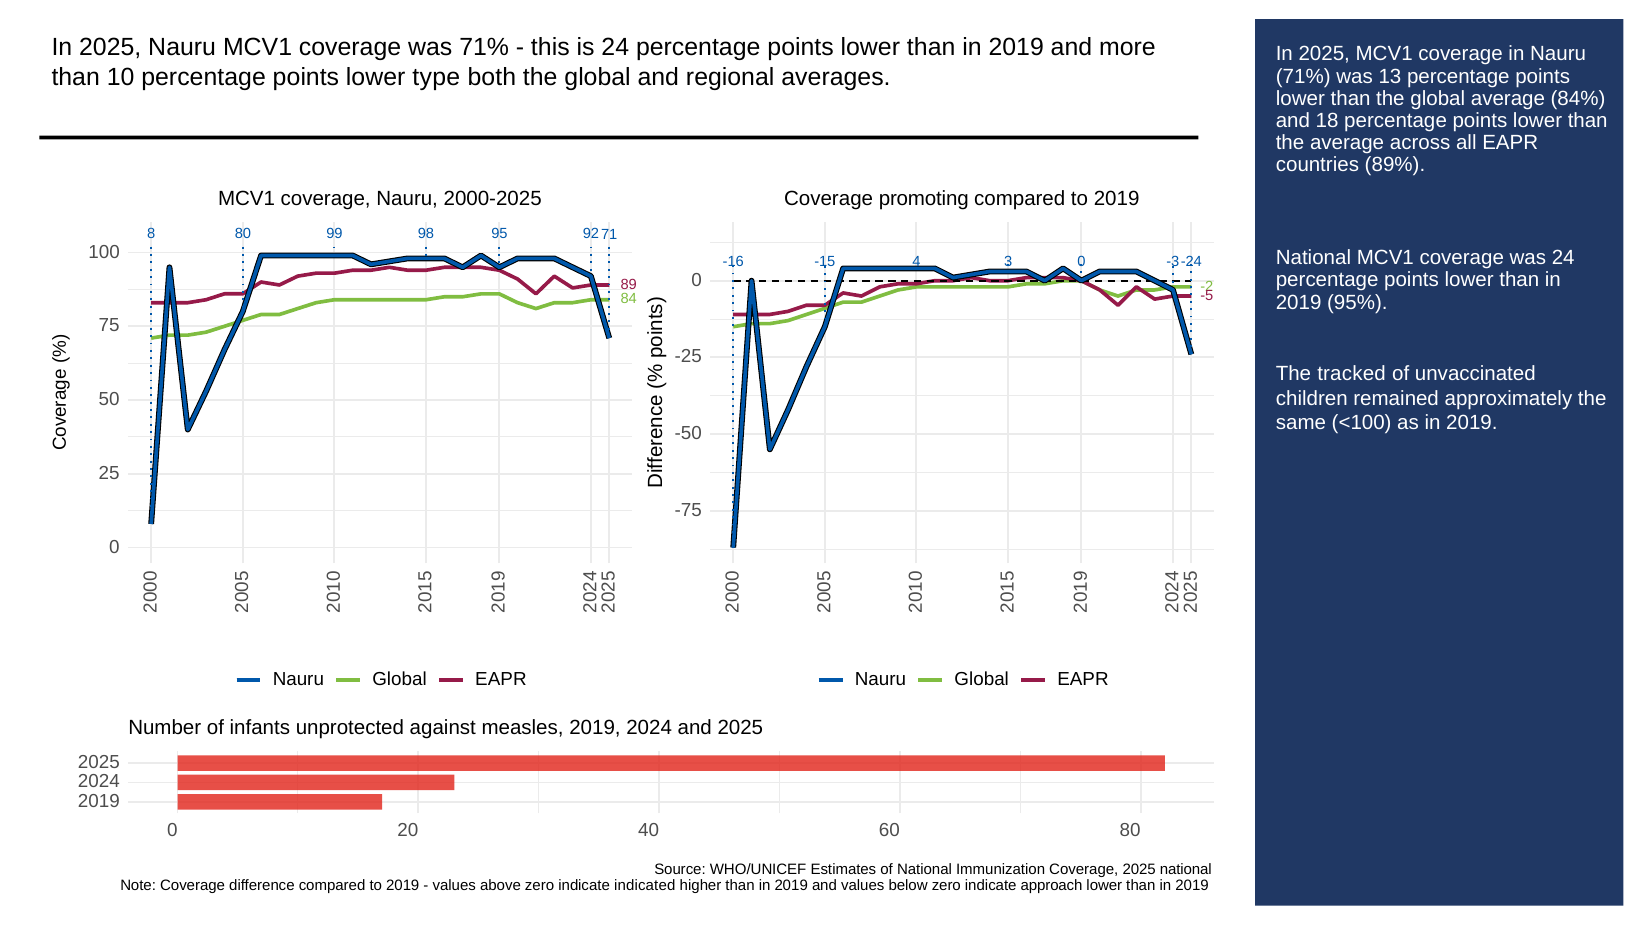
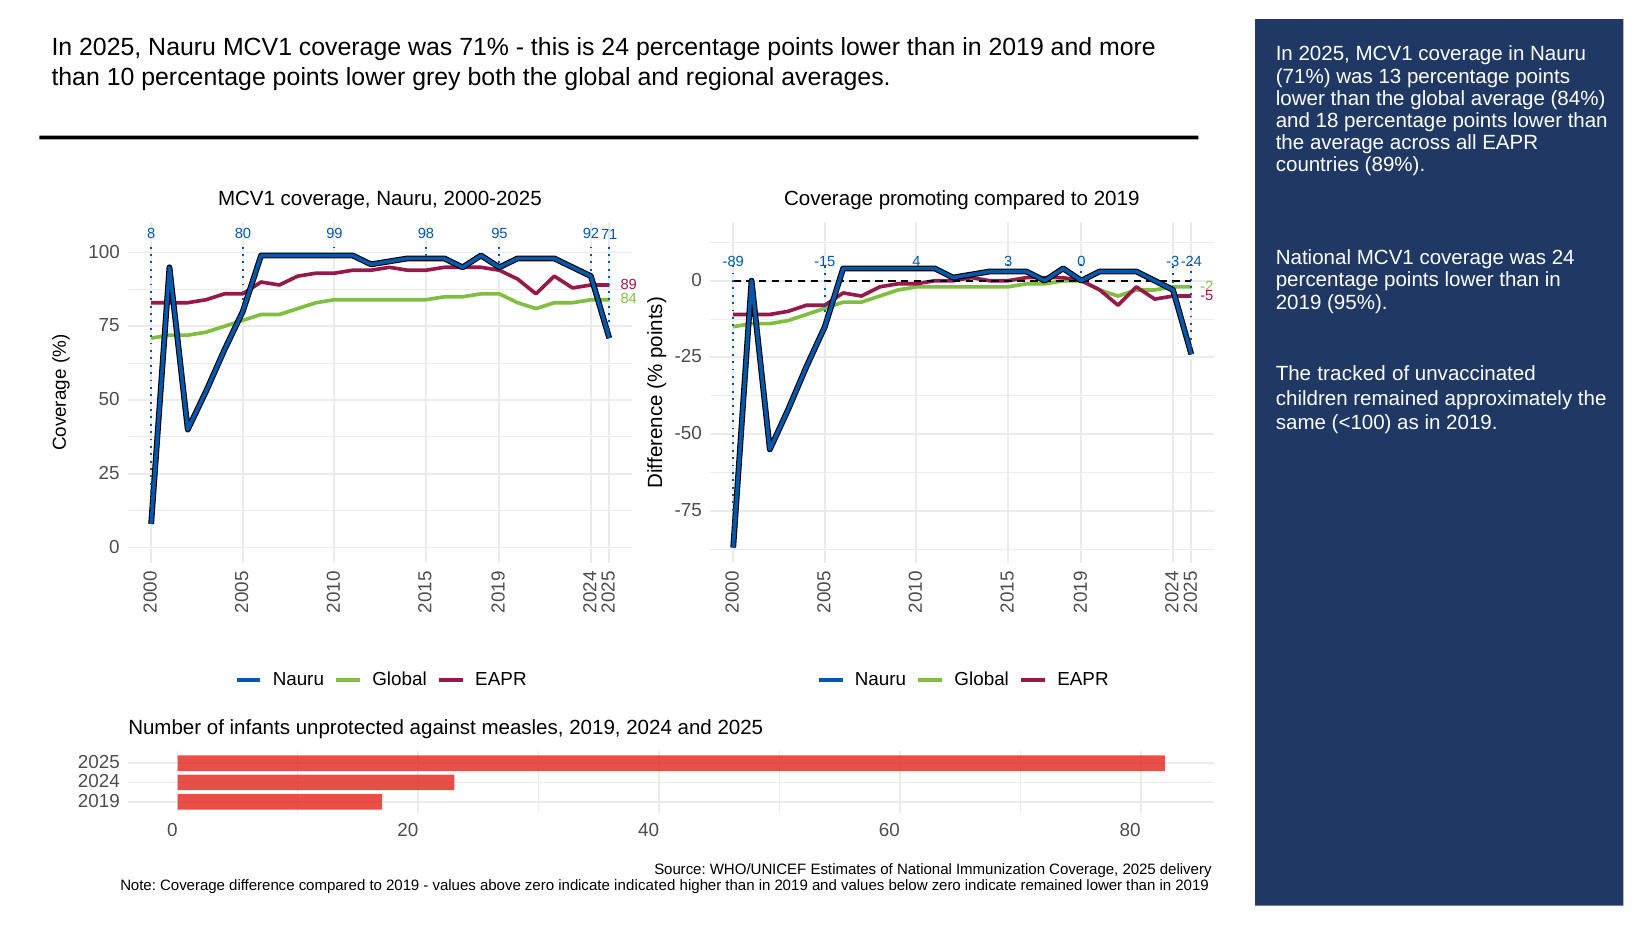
type: type -> grey (436, 77)
-16: -16 -> -89 (733, 262)
2025 national: national -> delivery (1186, 869)
indicate approach: approach -> remained (1052, 885)
